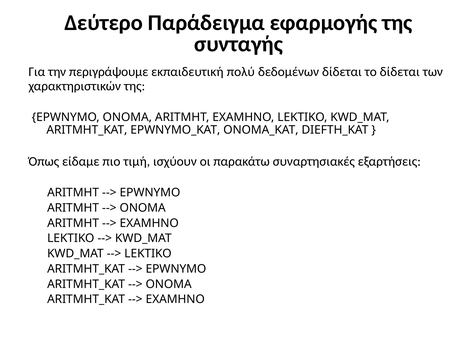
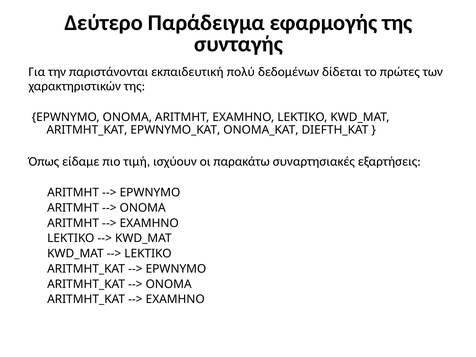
περιγράψουμε: περιγράψουμε -> παριστάνονται (109, 72)
το δίδεται: δίδεται -> πρώτες (400, 72)
